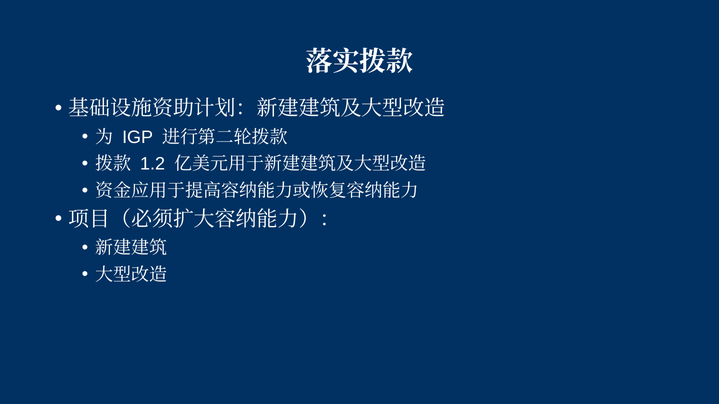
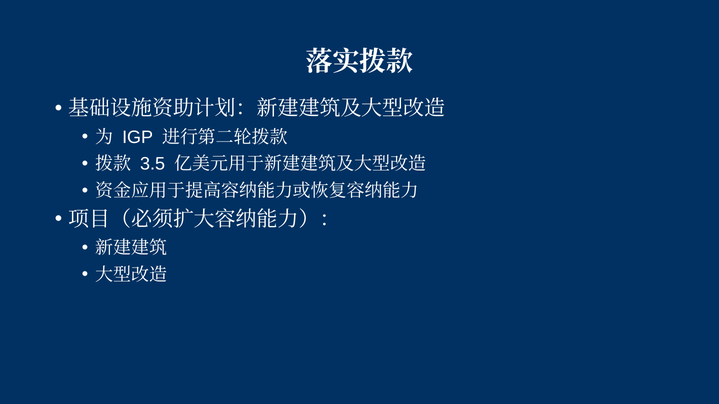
1.2: 1.2 -> 3.5 (153, 164)
